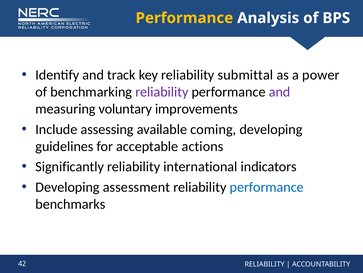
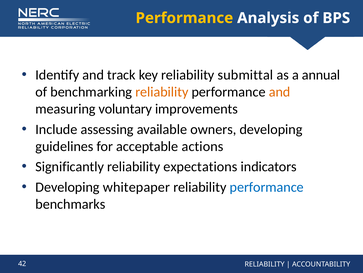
power: power -> annual (321, 75)
reliability colour: purple -> orange (162, 92)
and colour: purple -> orange (280, 92)
coming: coming -> owners (213, 129)
international: international -> expectations (200, 166)
assessment: assessment -> whitepaper (136, 187)
